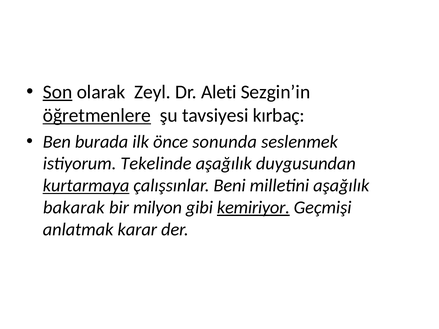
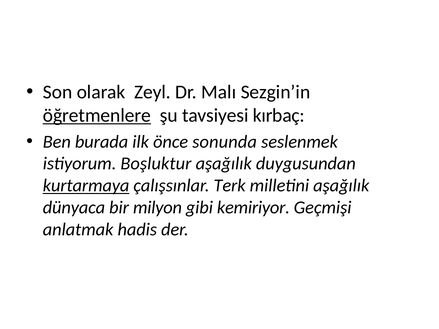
Son underline: present -> none (58, 92)
Aleti: Aleti -> Malı (219, 92)
Tekelinde: Tekelinde -> Boşluktur (156, 164)
Beni: Beni -> Terk (230, 186)
bakarak: bakarak -> dünyaca (74, 208)
kemiriyor underline: present -> none (253, 208)
karar: karar -> hadis (137, 230)
